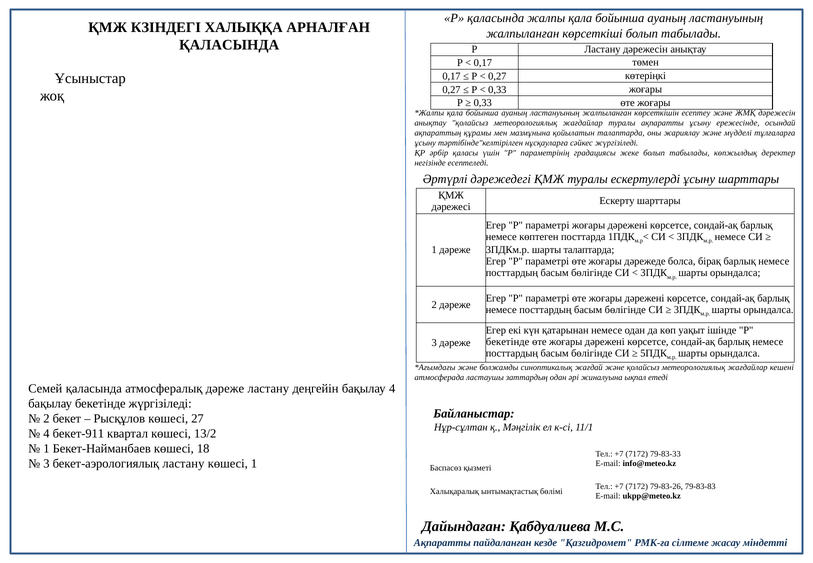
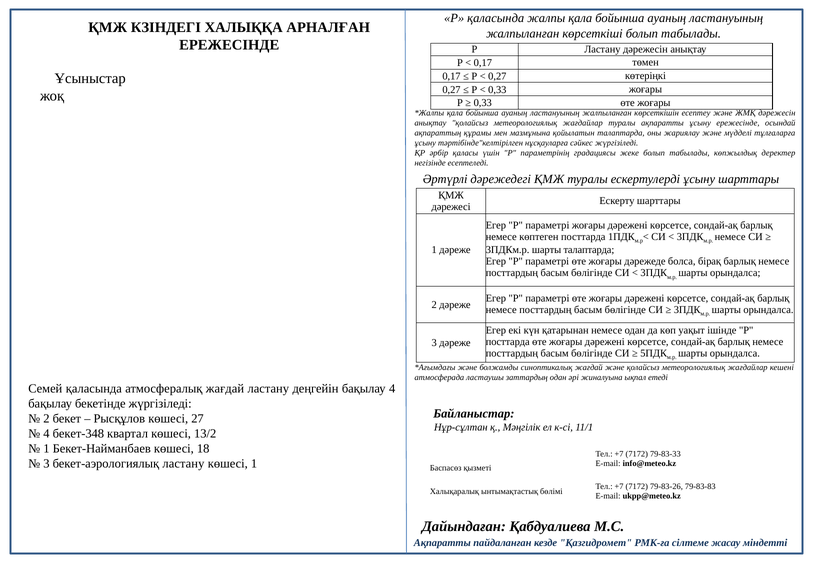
ҚАЛАСЫНДА: ҚАЛАСЫНДА -> ЕРЕЖЕСІНДЕ (229, 45)
бекетінде: бекетінде -> посттарда (508, 342)
атмосфералық дәреже: дәреже -> жағдай (225, 389)
бекет-911: бекет-911 -> бекет-348 (78, 434)
